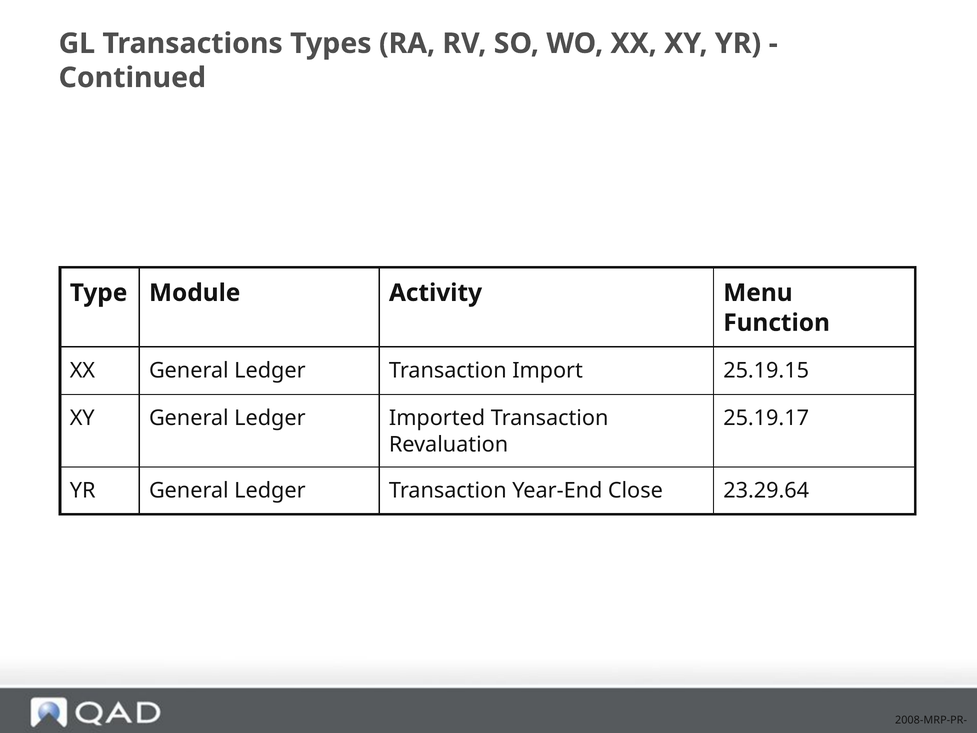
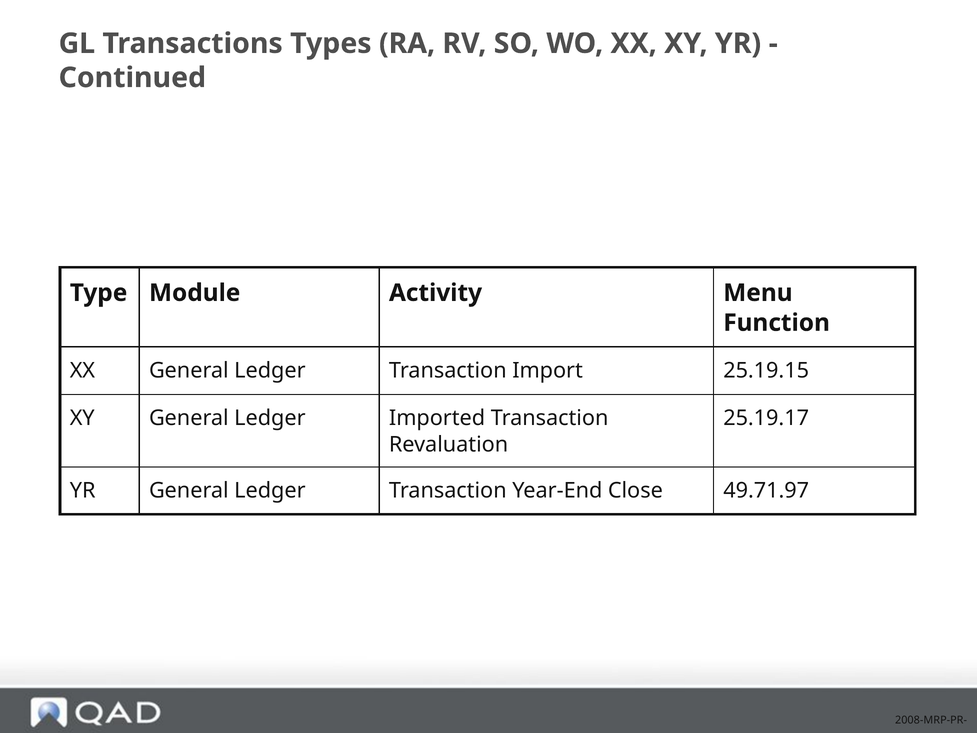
23.29.64: 23.29.64 -> 49.71.97 (766, 491)
